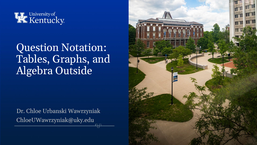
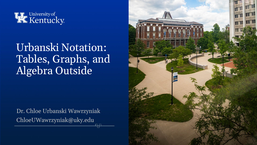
Question: Question -> Urbanski (38, 47)
